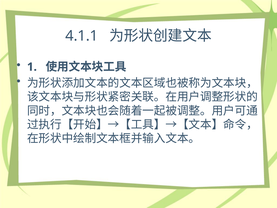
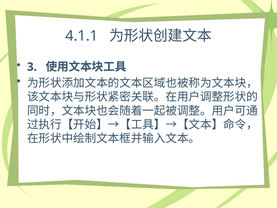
1: 1 -> 3 (32, 67)
